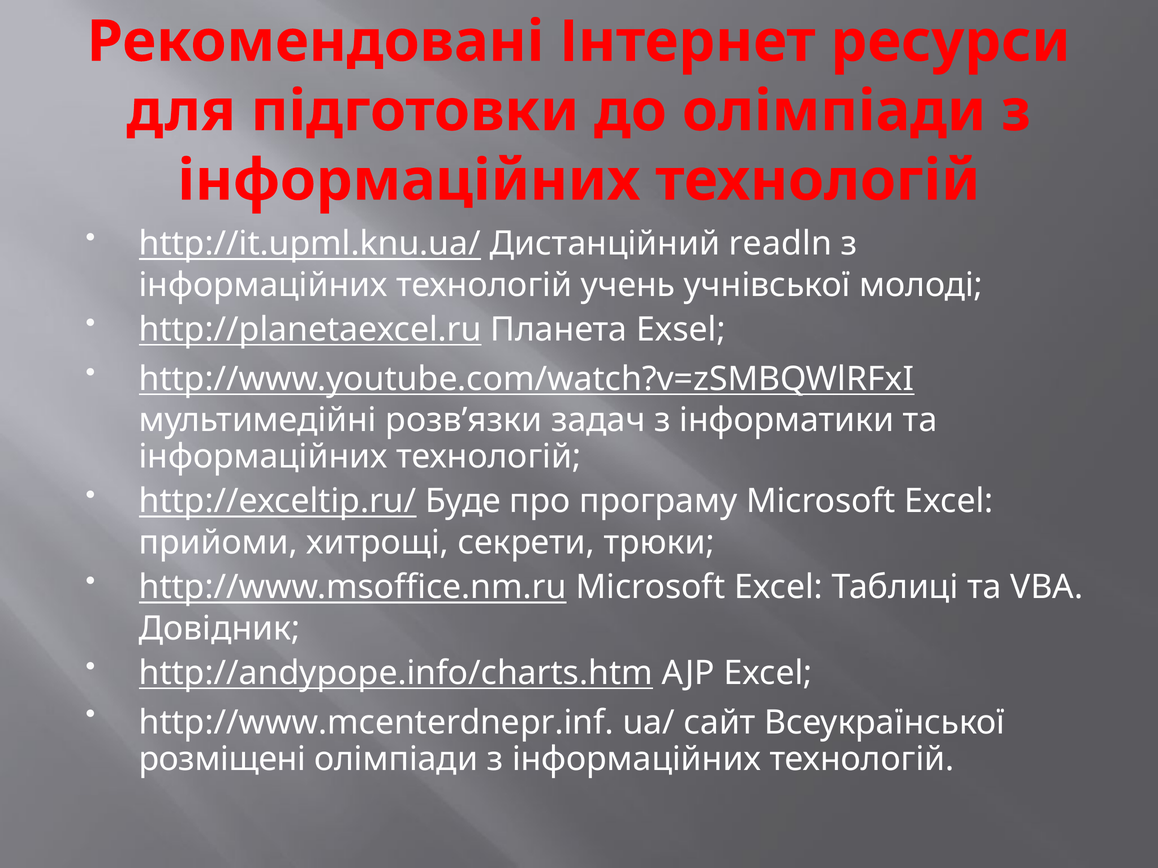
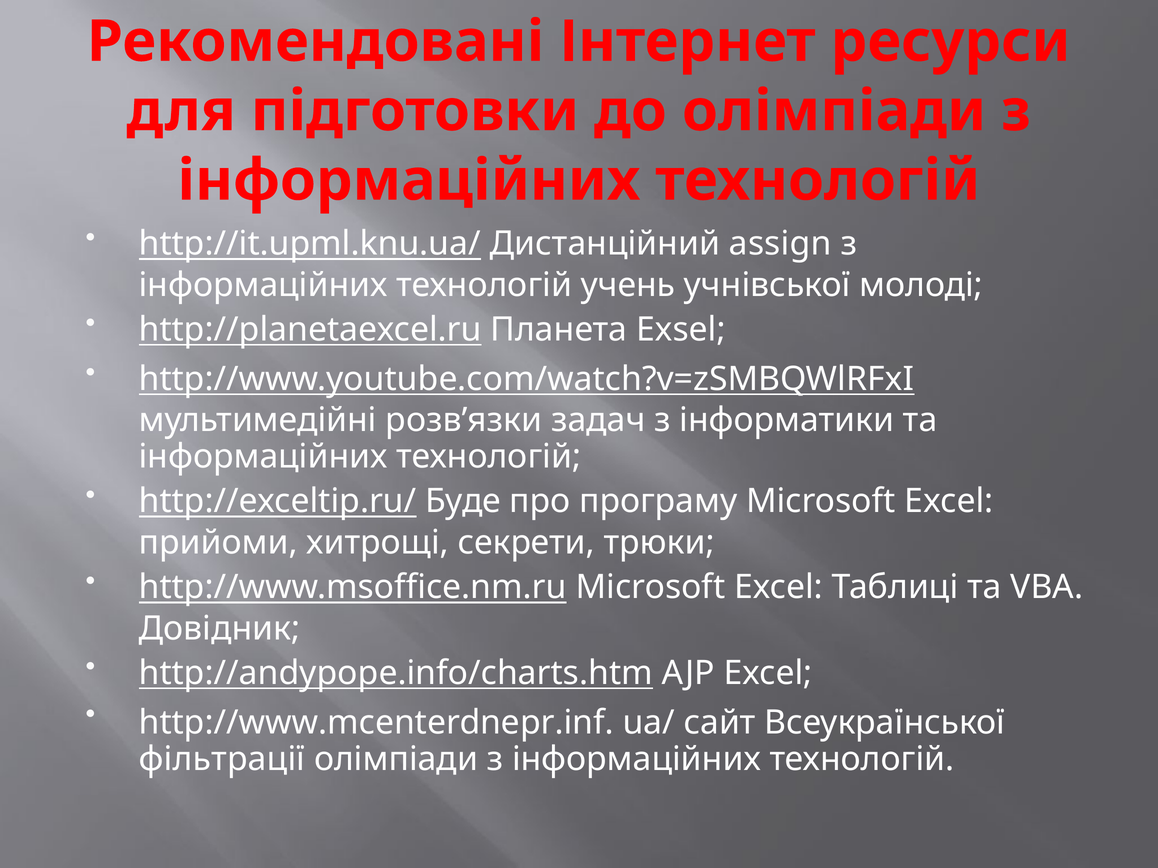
readln: readln -> assign (780, 244)
розміщені: розміщені -> фільтрації (222, 759)
